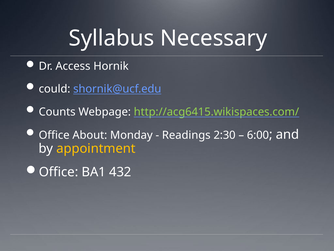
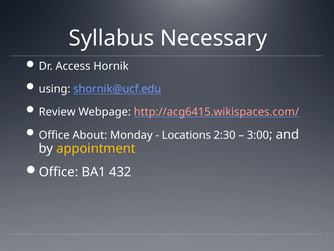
could: could -> using (55, 89)
Counts: Counts -> Review (57, 112)
http://acg6415.wikispaces.com/ colour: light green -> pink (216, 112)
Readings: Readings -> Locations (186, 135)
6:00: 6:00 -> 3:00 (258, 135)
